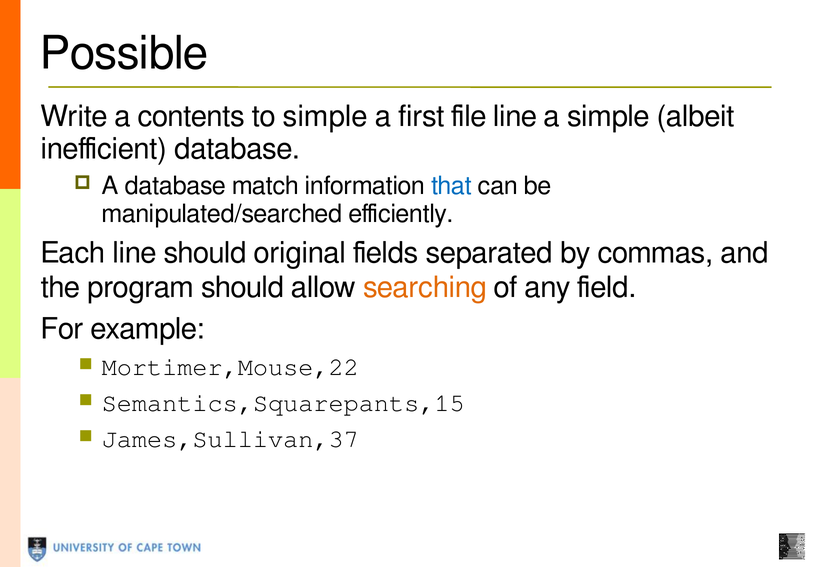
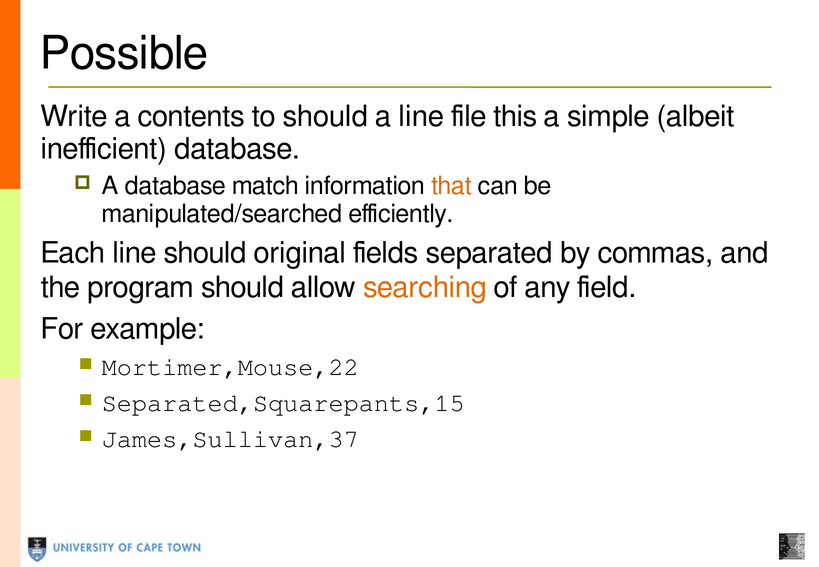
to simple: simple -> should (325, 116)
a first: first -> line (421, 116)
file line: line -> this (515, 116)
that colour: blue -> orange (451, 186)
Semantics,Squarepants,15: Semantics,Squarepants,15 -> Separated,Squarepants,15 (283, 403)
